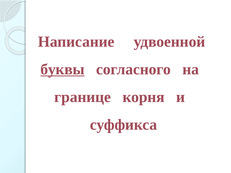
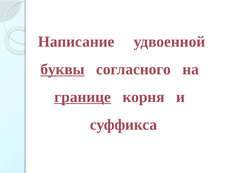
границе underline: none -> present (83, 97)
